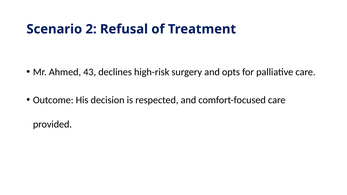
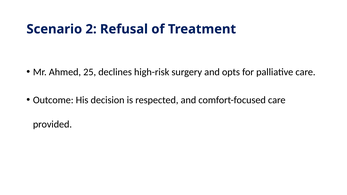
43: 43 -> 25 (90, 72)
